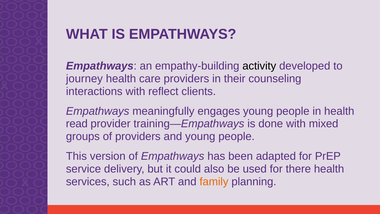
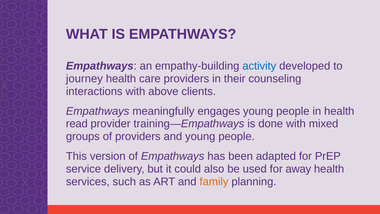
activity colour: black -> blue (259, 66)
reflect: reflect -> above (163, 91)
there: there -> away (298, 169)
